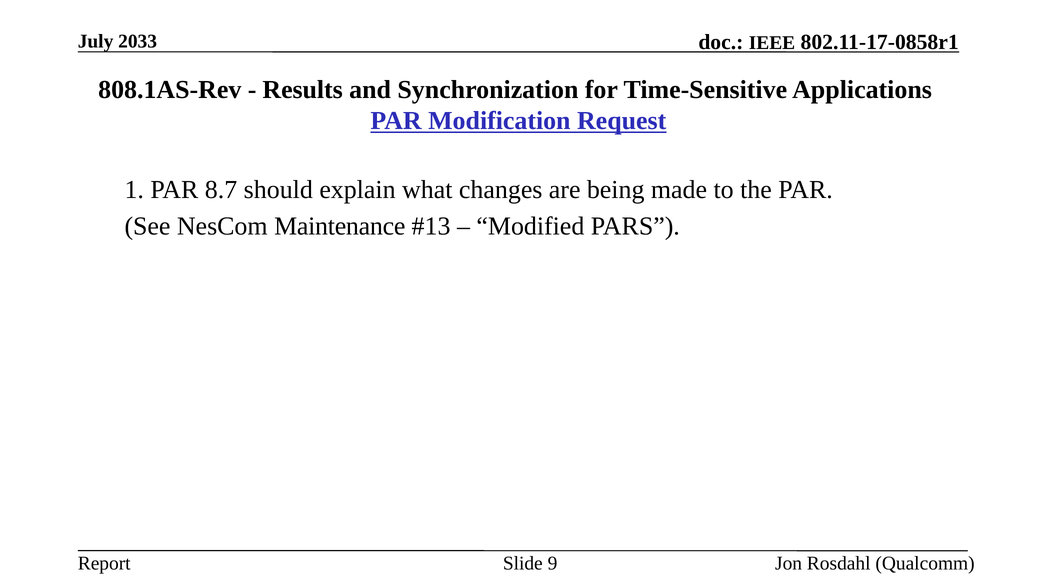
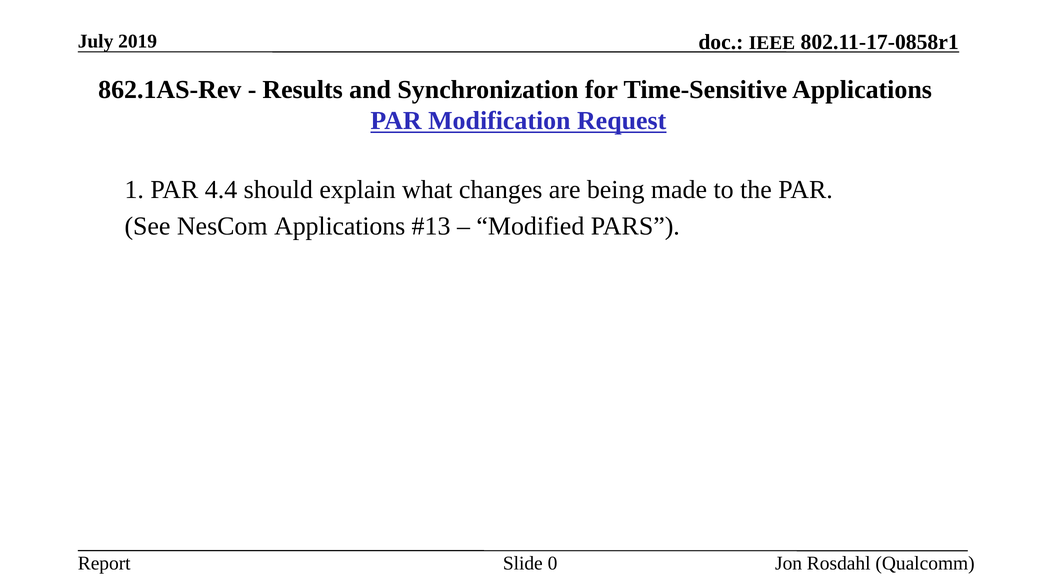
2033: 2033 -> 2019 (138, 41)
808.1AS-Rev: 808.1AS-Rev -> 862.1AS-Rev (170, 90)
8.7: 8.7 -> 4.4 (221, 190)
NesCom Maintenance: Maintenance -> Applications (340, 226)
9: 9 -> 0 (552, 564)
